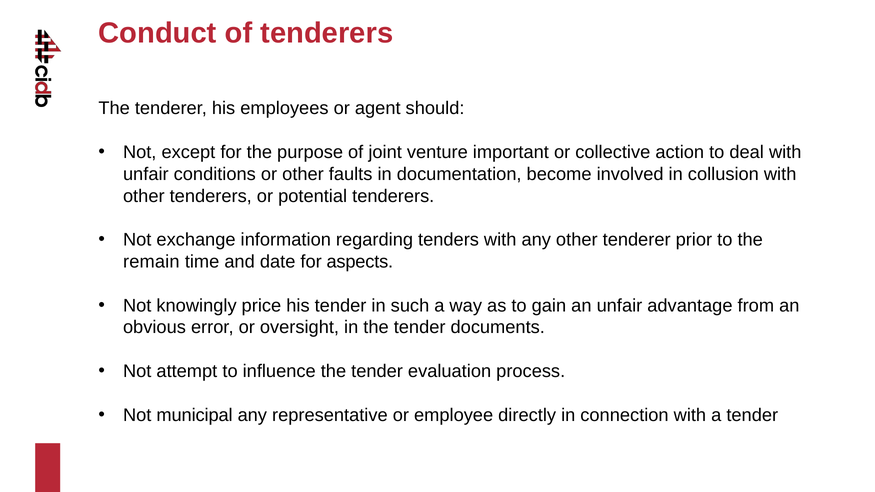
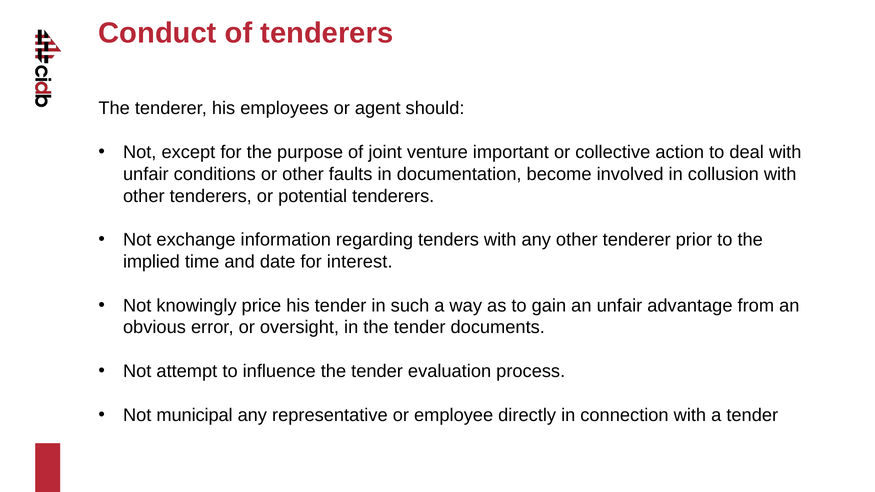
remain: remain -> implied (151, 262)
aspects: aspects -> interest (360, 262)
